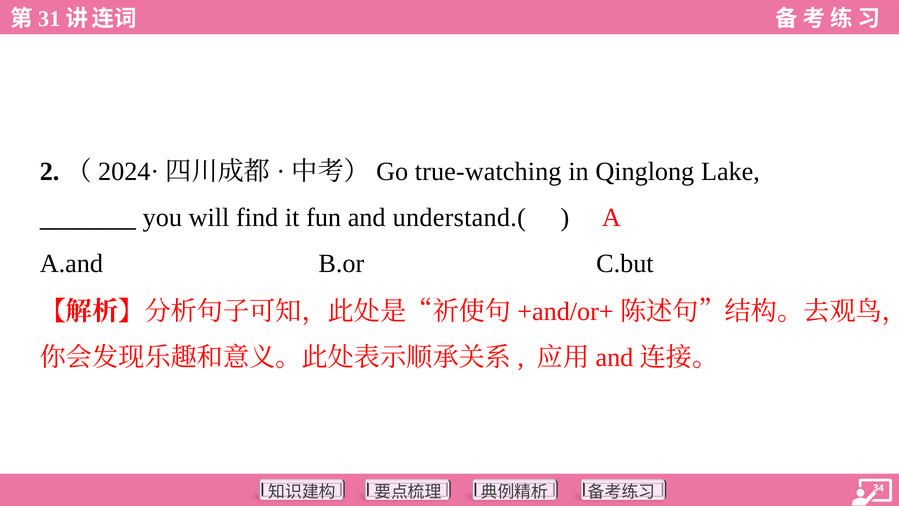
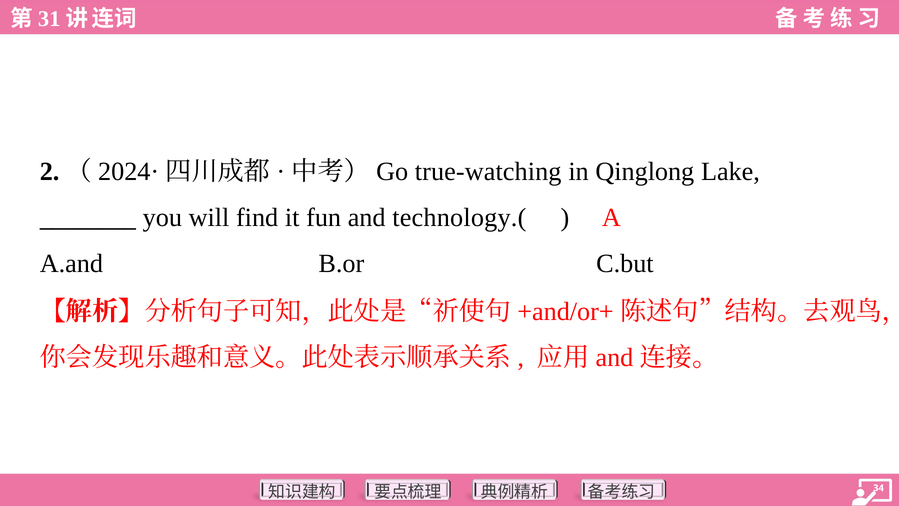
understand.(: understand.( -> technology.( (459, 217)
